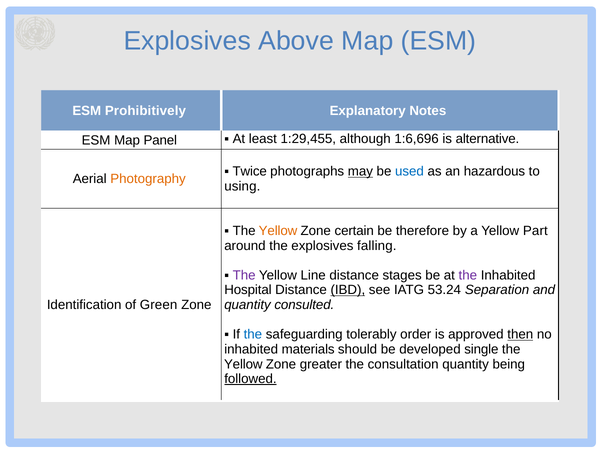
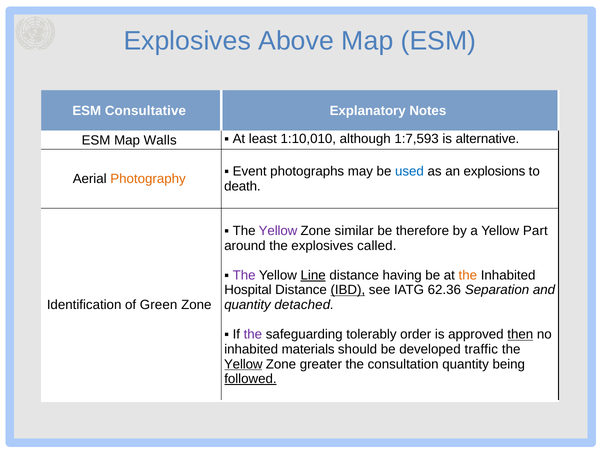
Prohibitively: Prohibitively -> Consultative (145, 111)
Panel: Panel -> Walls (160, 141)
1:29,455: 1:29,455 -> 1:10,010 (308, 139)
1:6,696: 1:6,696 -> 1:7,593 (417, 139)
Twice: Twice -> Event (250, 172)
may underline: present -> none (360, 172)
hazardous: hazardous -> explosions (494, 172)
using: using -> death (242, 186)
Yellow colour: orange -> purple (278, 231)
certain: certain -> similar (354, 231)
falling: falling -> called (377, 246)
Line underline: none -> present (313, 275)
stages: stages -> having (402, 275)
the colour: purple -> orange (468, 275)
53.24: 53.24 -> 62.36 (444, 290)
consulted: consulted -> detached (304, 305)
the colour: blue -> purple (253, 334)
single: single -> traffic (481, 349)
Yellow underline: none -> present (243, 364)
